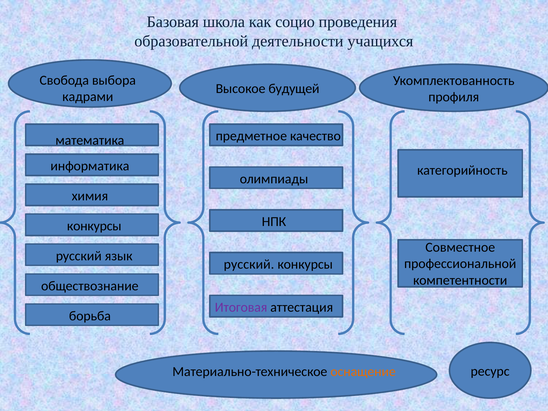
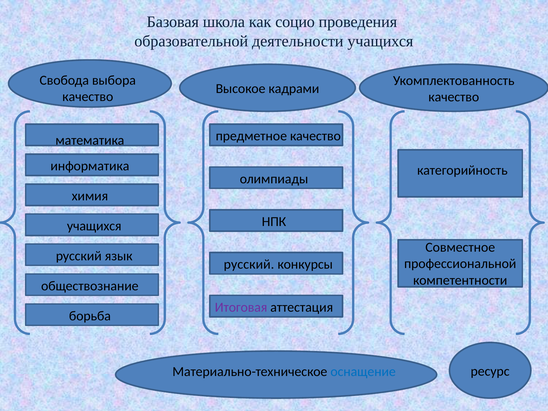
будущей: будущей -> кадрами (294, 89)
кадрами: кадрами -> качество (88, 97)
профиля: профиля -> качество (454, 97)
конкурсы: конкурсы -> учащихся (94, 226)
оснащение colour: orange -> blue (363, 371)
